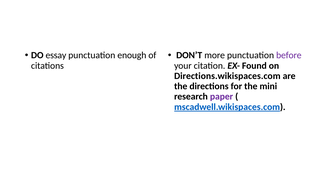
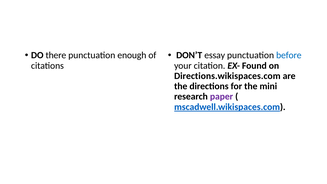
essay: essay -> there (56, 55)
more: more -> essay (215, 55)
before colour: purple -> blue (289, 55)
